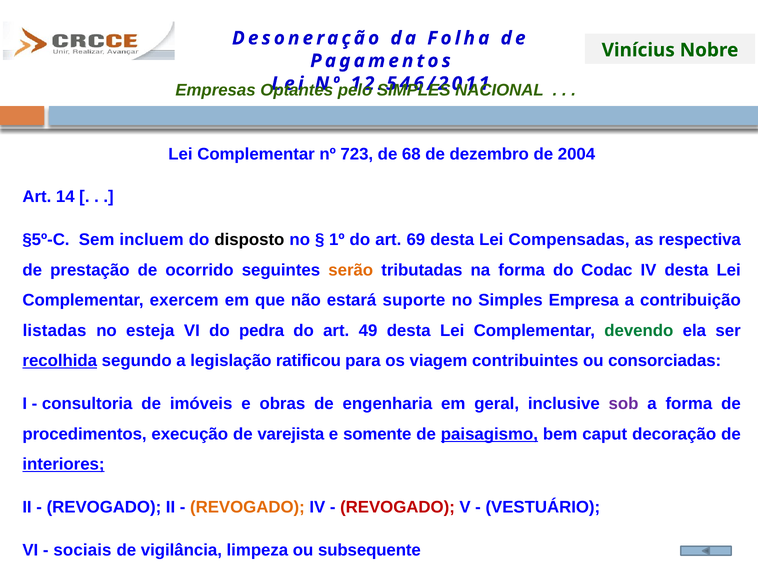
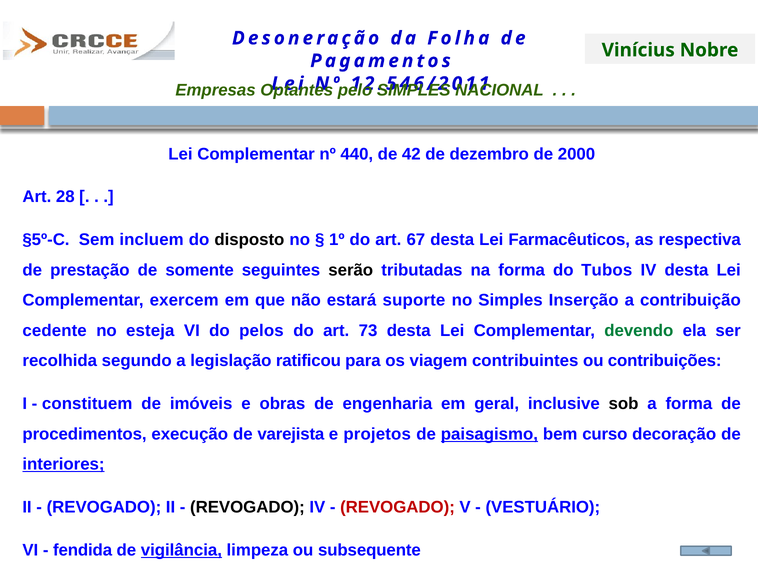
723: 723 -> 440 (357, 154)
68: 68 -> 42 (411, 154)
2004: 2004 -> 2000 (576, 154)
14: 14 -> 28 (65, 197)
69: 69 -> 67 (416, 240)
Compensadas: Compensadas -> Farmacêuticos (569, 240)
ocorrido: ocorrido -> somente (200, 270)
serão colour: orange -> black (351, 270)
Codac: Codac -> Tubos (607, 270)
Empresa: Empresa -> Inserção (584, 301)
listadas: listadas -> cedente (55, 331)
pedra: pedra -> pelos (261, 331)
49: 49 -> 73 (368, 331)
recolhida underline: present -> none (60, 361)
consorciadas: consorciadas -> contribuições (665, 361)
consultoria: consultoria -> constituem (87, 404)
sob colour: purple -> black (624, 404)
somente: somente -> projetos (377, 434)
caput: caput -> curso (605, 434)
REVOGADO colour: orange -> black (247, 508)
sociais: sociais -> fendida (83, 551)
vigilância underline: none -> present (181, 551)
